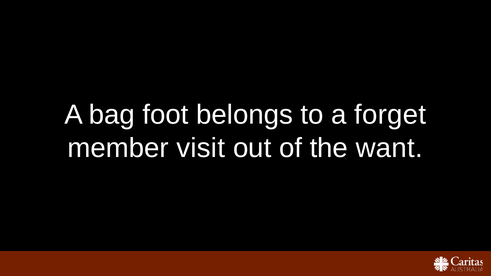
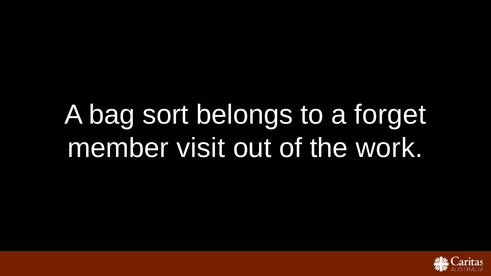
foot: foot -> sort (166, 115)
want: want -> work (389, 148)
